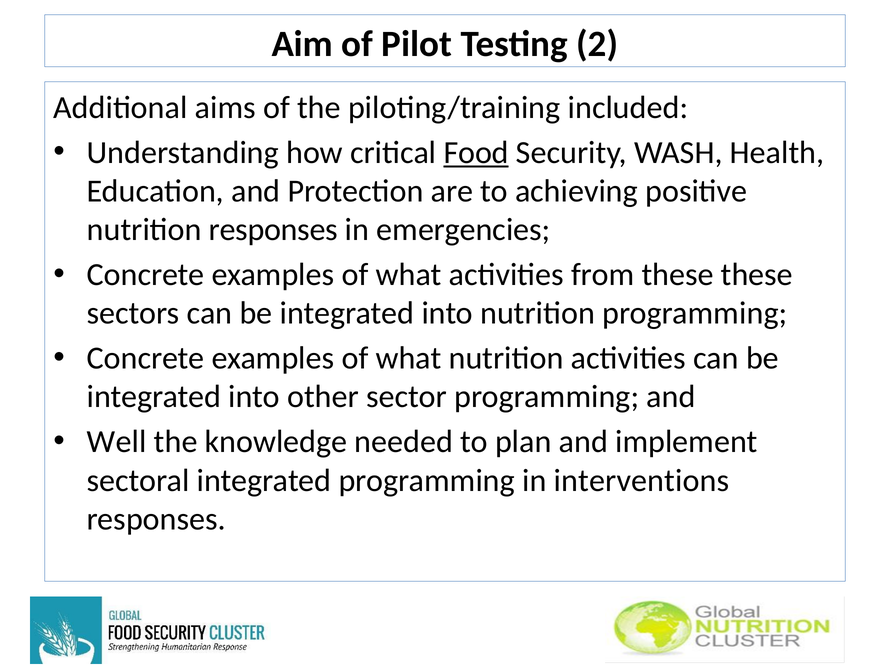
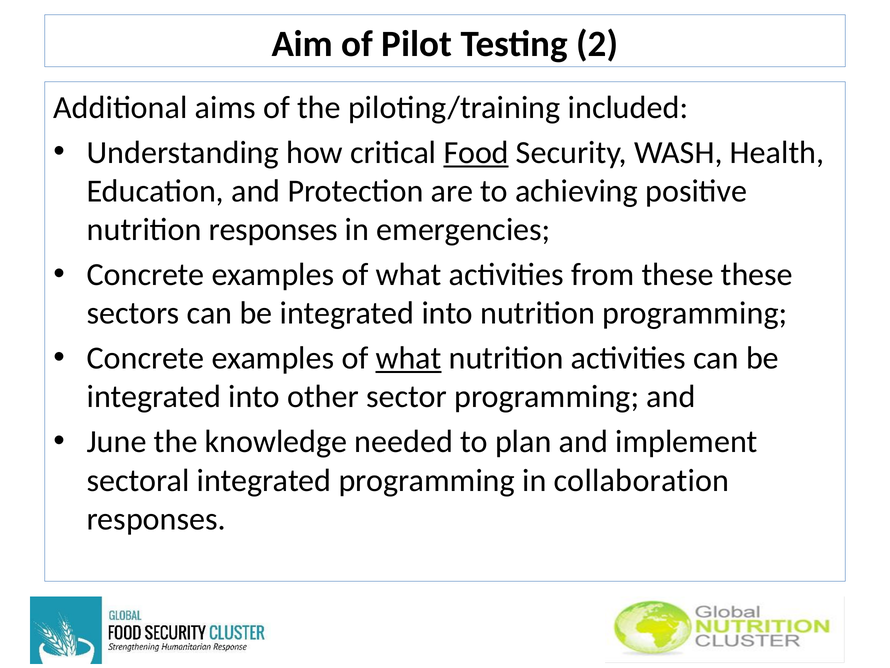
what underline: none -> present (409, 358)
Well: Well -> June (117, 442)
interventions: interventions -> collaboration (641, 480)
